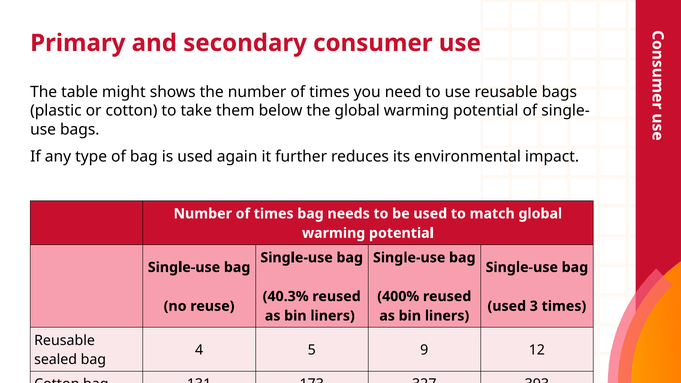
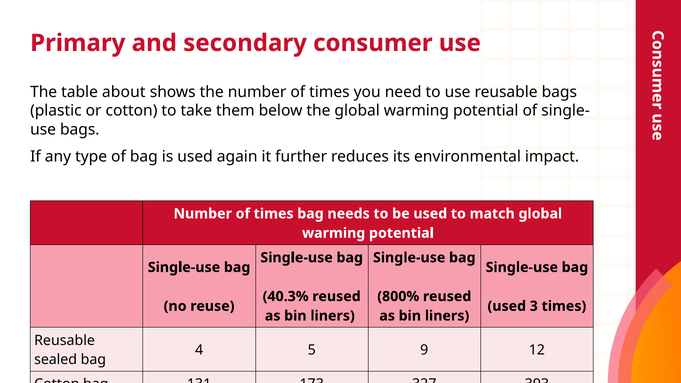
might: might -> about (124, 92)
400%: 400% -> 800% (398, 296)
